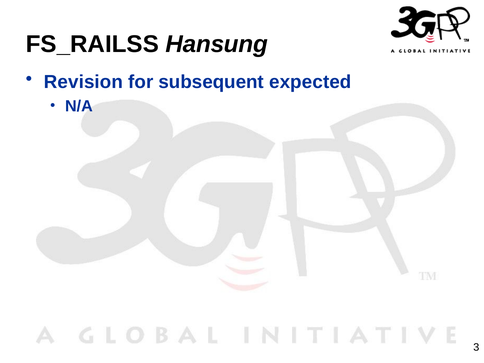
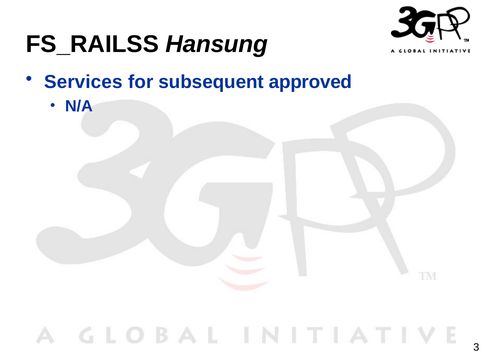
Revision: Revision -> Services (83, 82)
expected: expected -> approved (310, 82)
